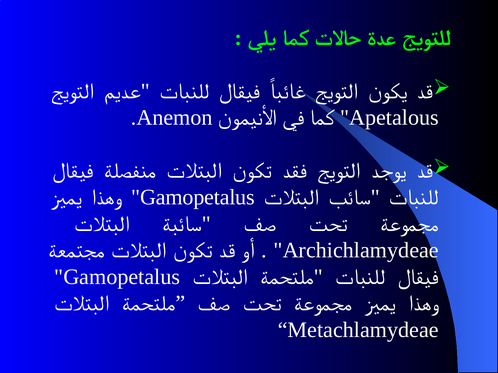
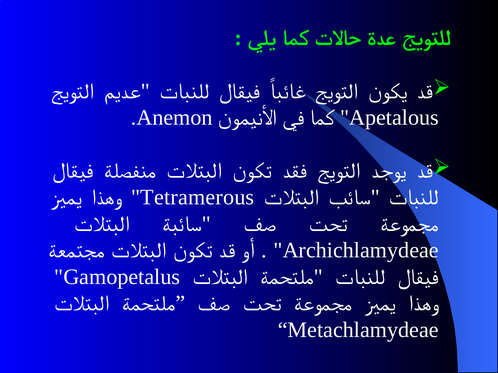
Gamopetalus: Gamopetalus -> Tetramerous (197, 197)
